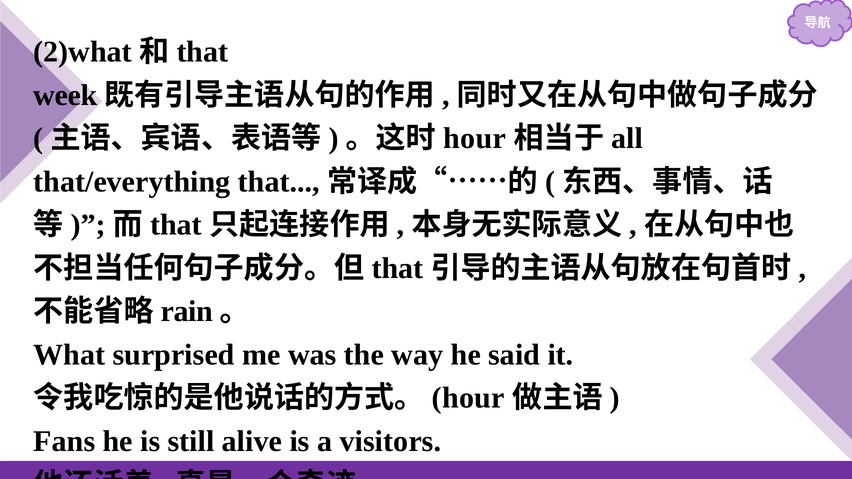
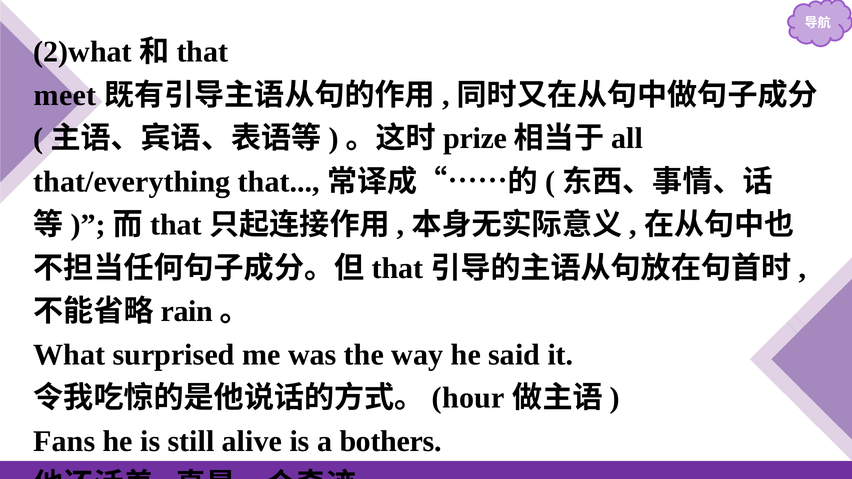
week: week -> meet (65, 95)
hour: hour -> prize (475, 138)
visitors: visitors -> bothers (391, 441)
